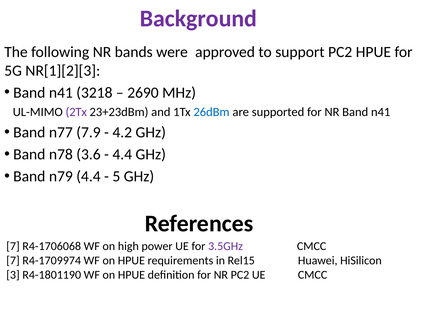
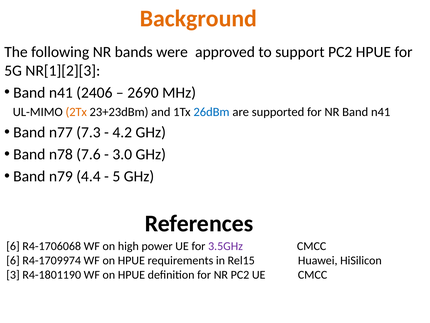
Background colour: purple -> orange (198, 18)
3218: 3218 -> 2406 (94, 92)
2Tx colour: purple -> orange (76, 112)
7.9: 7.9 -> 7.3 (88, 132)
3.6: 3.6 -> 7.6 (88, 154)
4.4: 4.4 -> 3.0 (122, 154)
7: 7 -> 6 (13, 246)
7: 7 -> 6 (13, 260)
